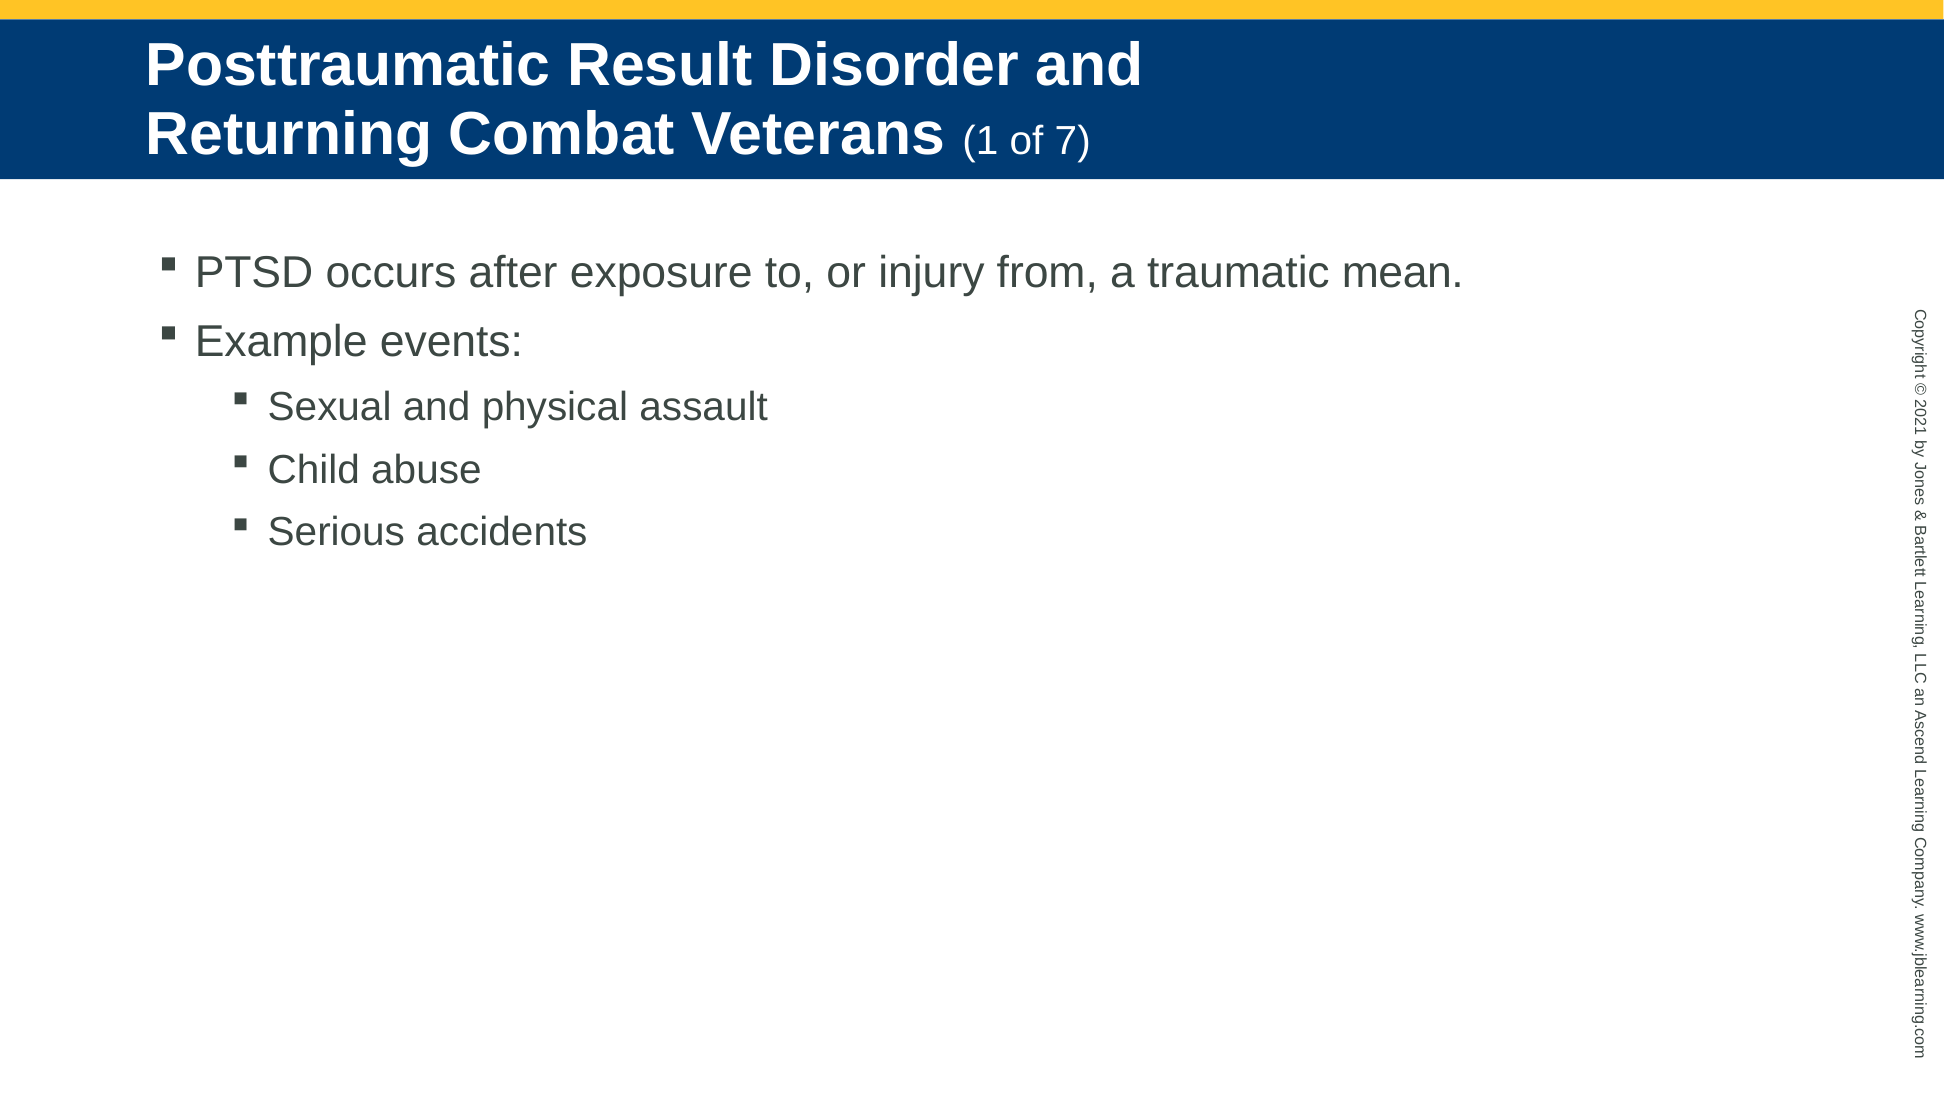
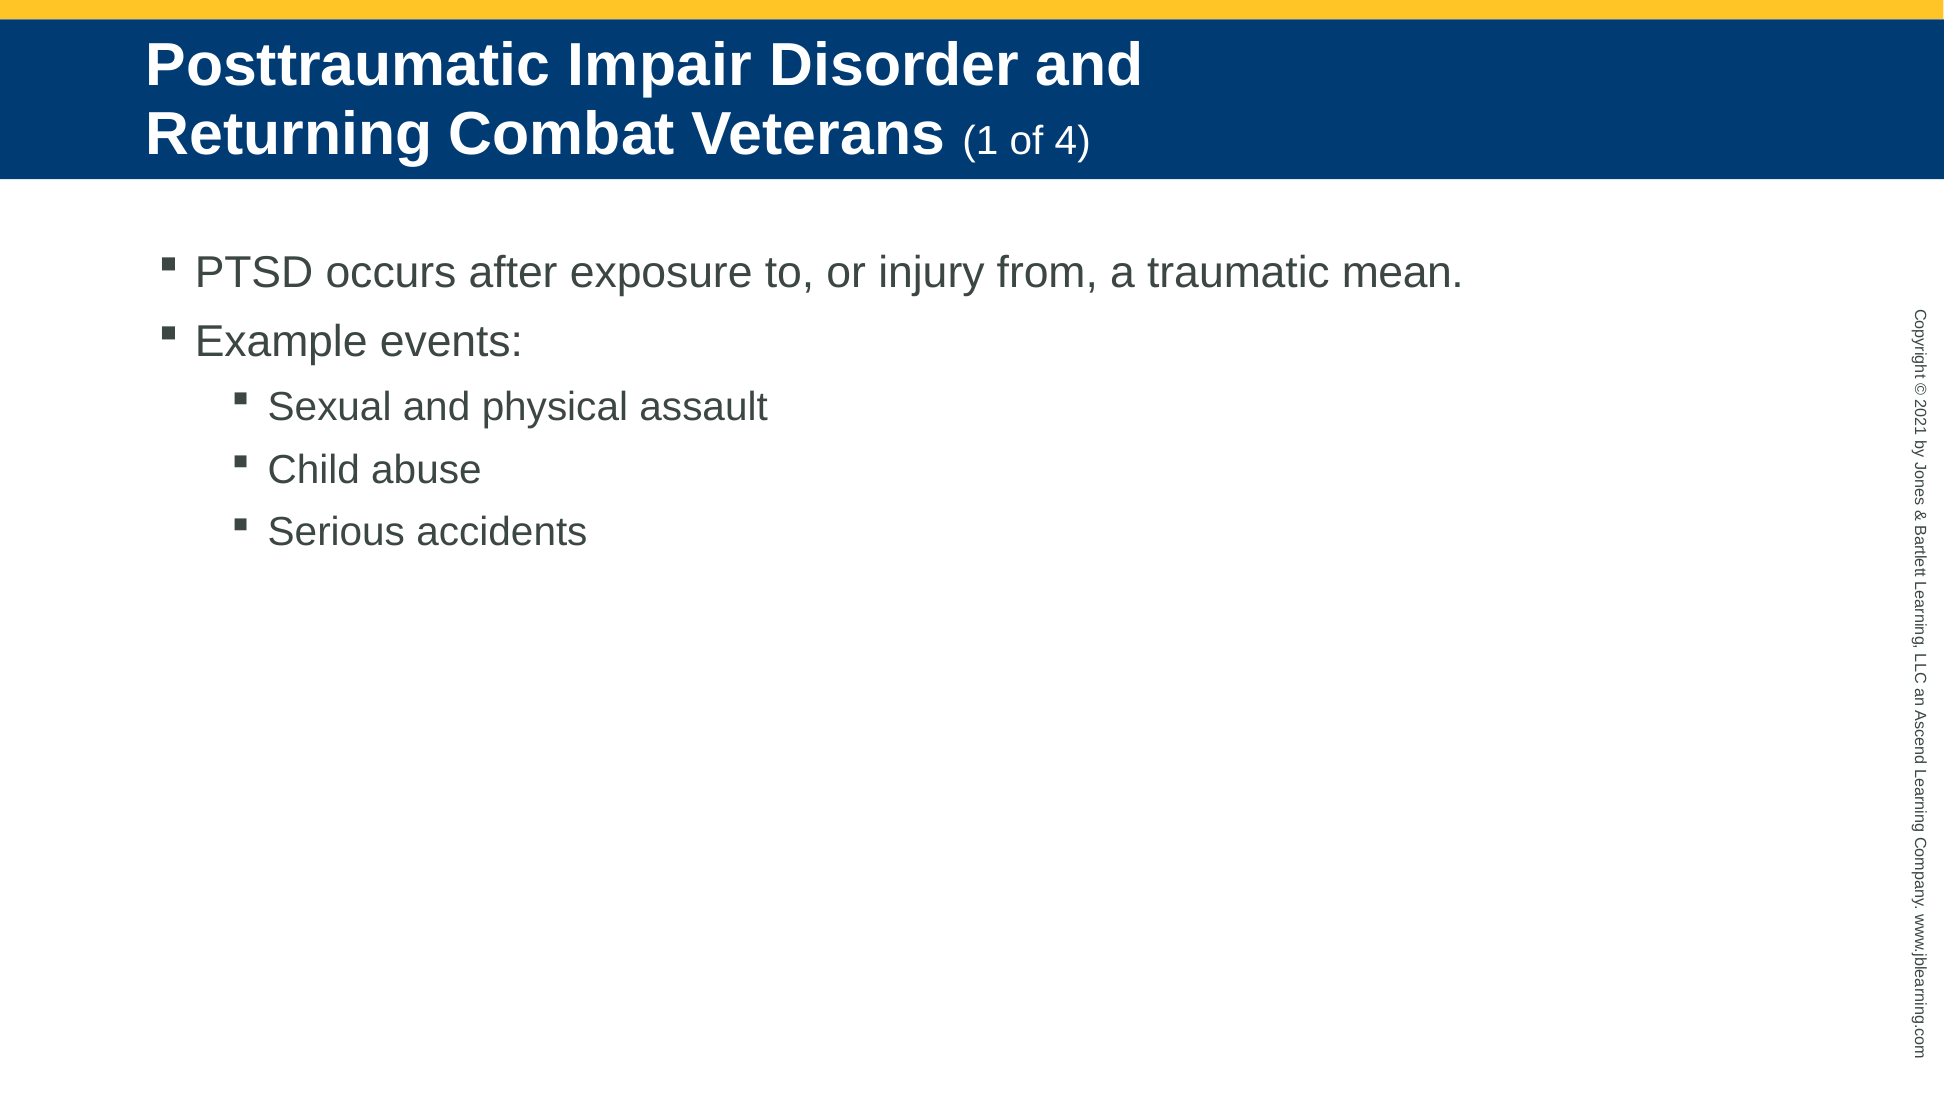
Result: Result -> Impair (660, 65)
7: 7 -> 4 (1073, 141)
